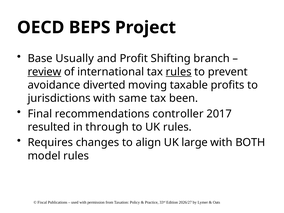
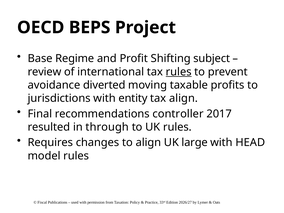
Usually: Usually -> Regime (75, 59)
branch: branch -> subject (212, 59)
review underline: present -> none (44, 72)
same: same -> entity (133, 98)
tax been: been -> align (183, 98)
BOTH: BOTH -> HEAD (250, 143)
